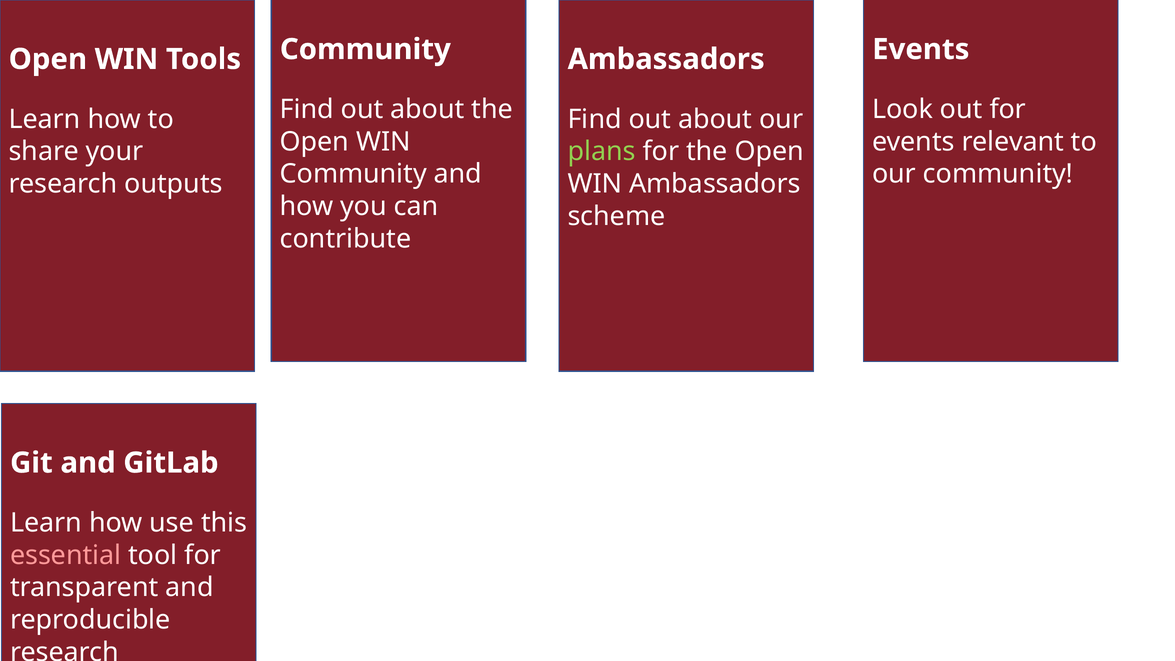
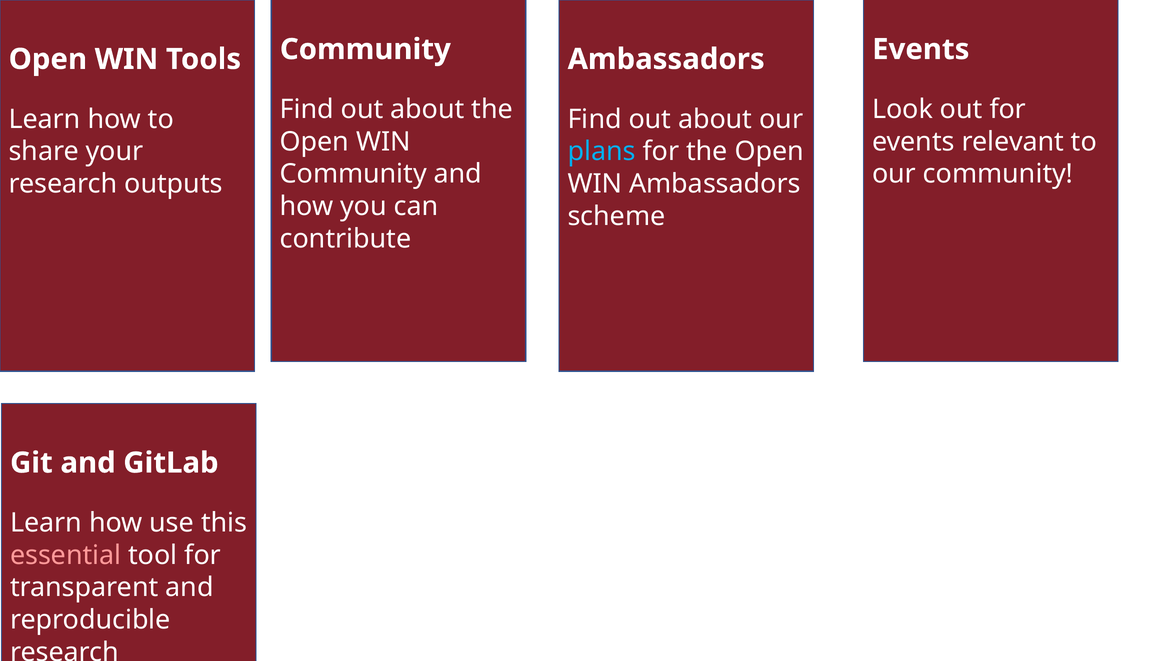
plans colour: light green -> light blue (602, 152)
